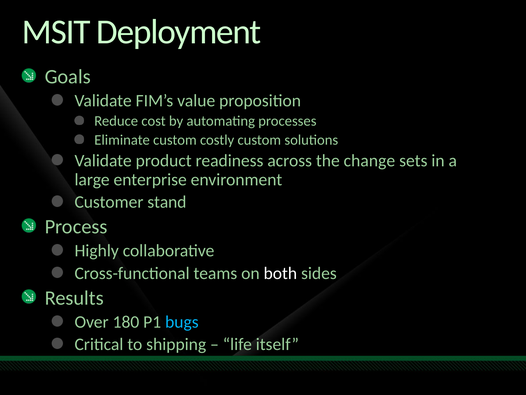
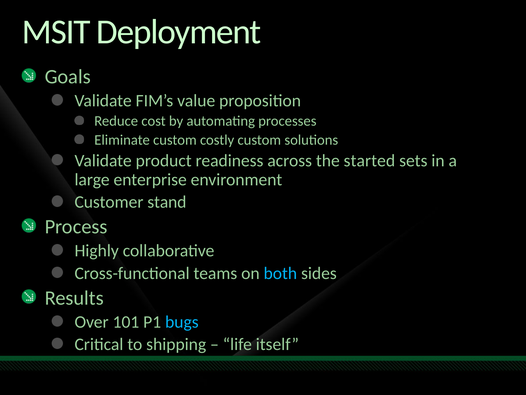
change: change -> started (369, 161)
both colour: white -> light blue (280, 273)
180: 180 -> 101 (126, 322)
